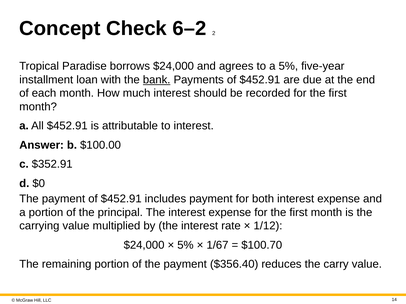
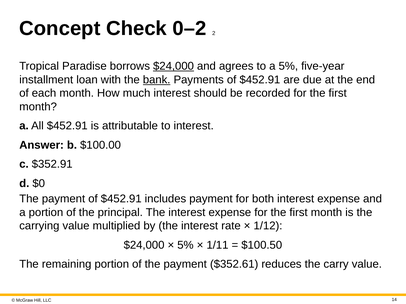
6–2: 6–2 -> 0–2 (189, 28)
$24,000 underline: none -> present (174, 66)
1/67: 1/67 -> 1/11 (217, 245)
$100.70: $100.70 -> $100.50 (262, 245)
$356.40: $356.40 -> $352.61 (234, 265)
